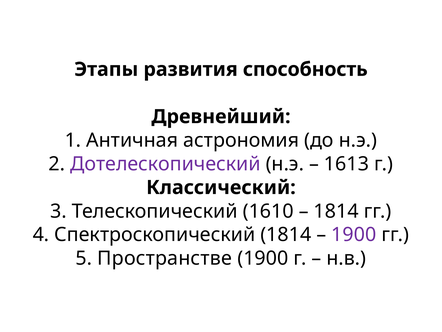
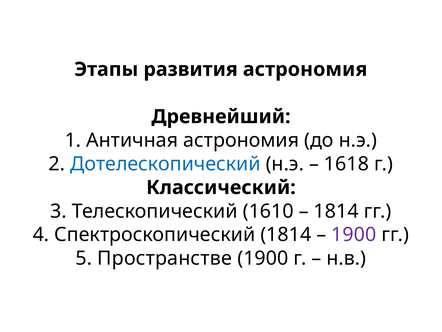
развития способность: способность -> астрономия (305, 69)
Дотелескопический colour: purple -> blue (165, 164)
1613: 1613 -> 1618 (346, 164)
